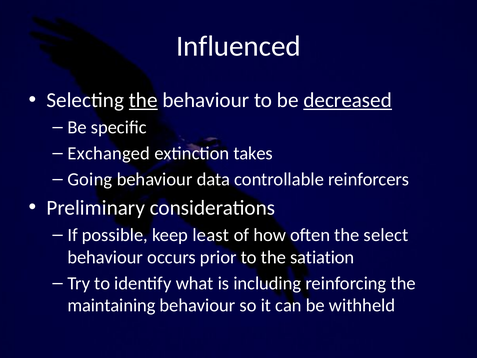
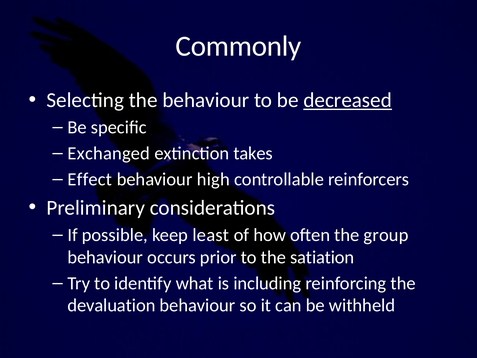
Influenced: Influenced -> Commonly (239, 46)
the underline: present -> none (143, 100)
Going: Going -> Effect (90, 179)
data: data -> high (213, 179)
select: select -> group (386, 235)
maintaining: maintaining -> devaluation (111, 305)
